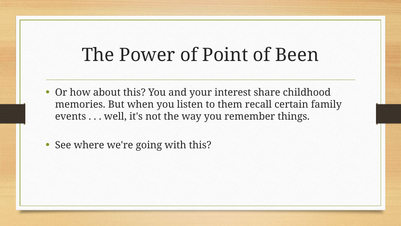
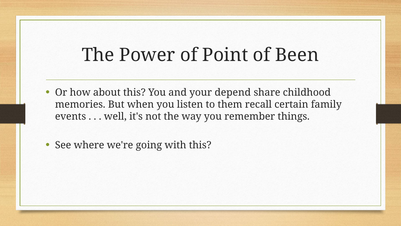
interest: interest -> depend (233, 92)
